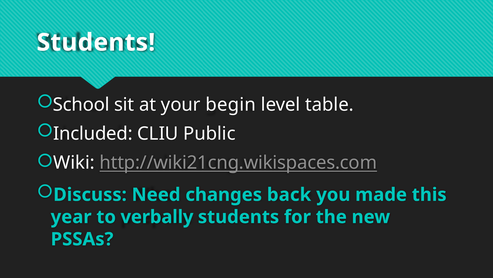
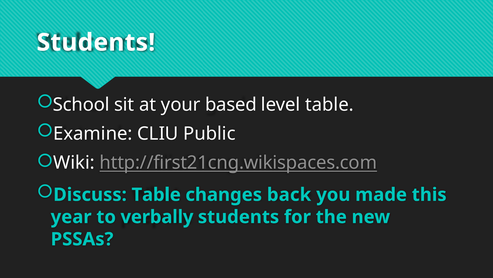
begin: begin -> based (231, 104)
Included: Included -> Examine (93, 133)
http://wiki21cng.wikispaces.com: http://wiki21cng.wikispaces.com -> http://first21cng.wikispaces.com (238, 162)
Discuss Need: Need -> Table (156, 194)
